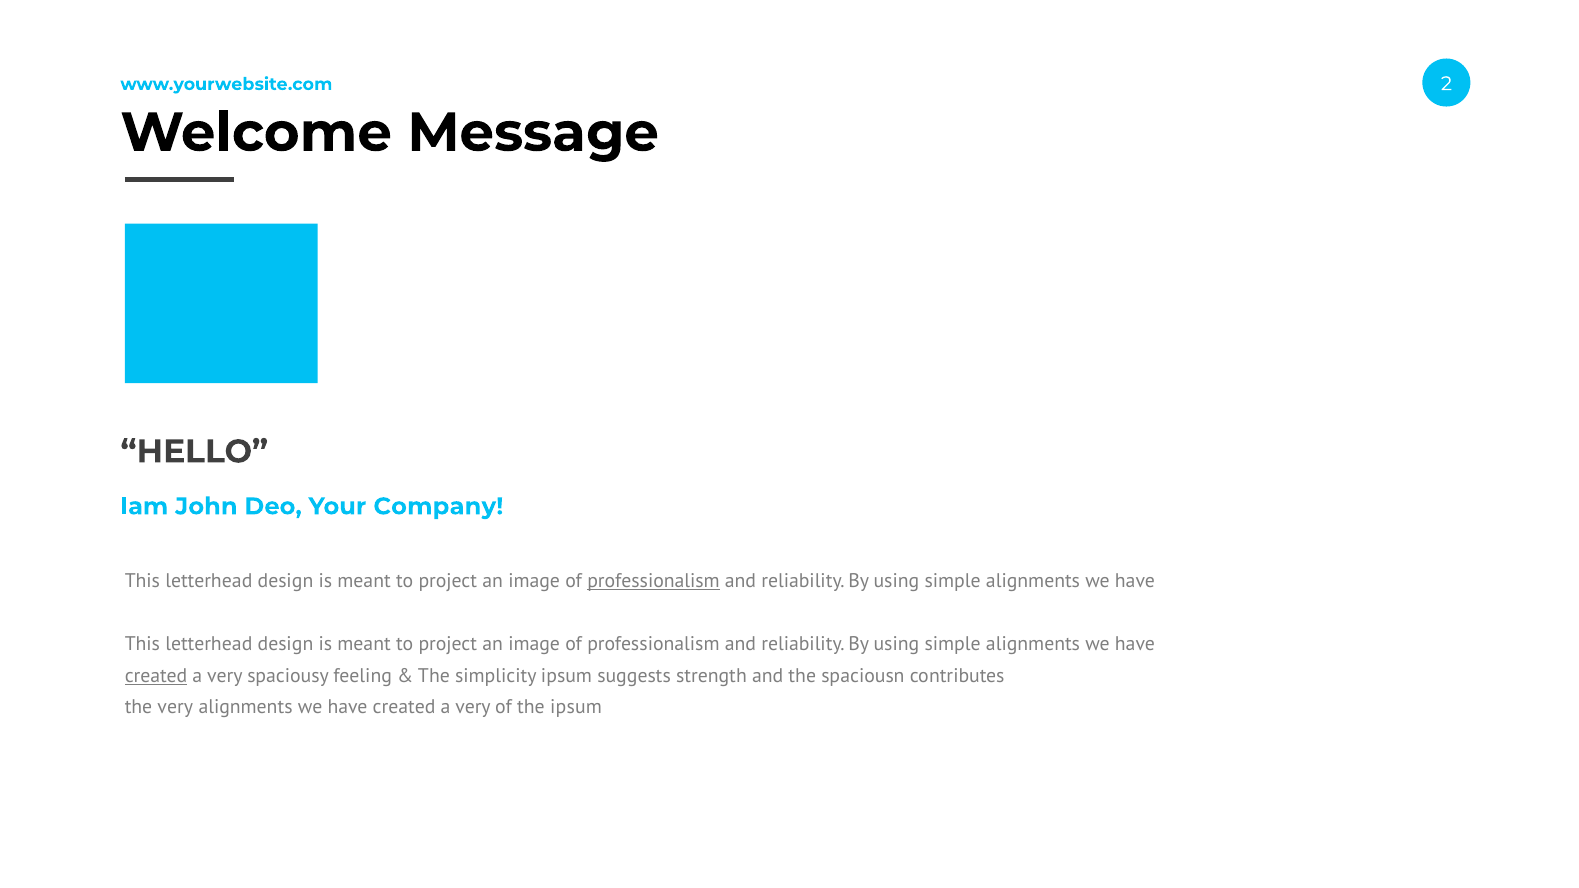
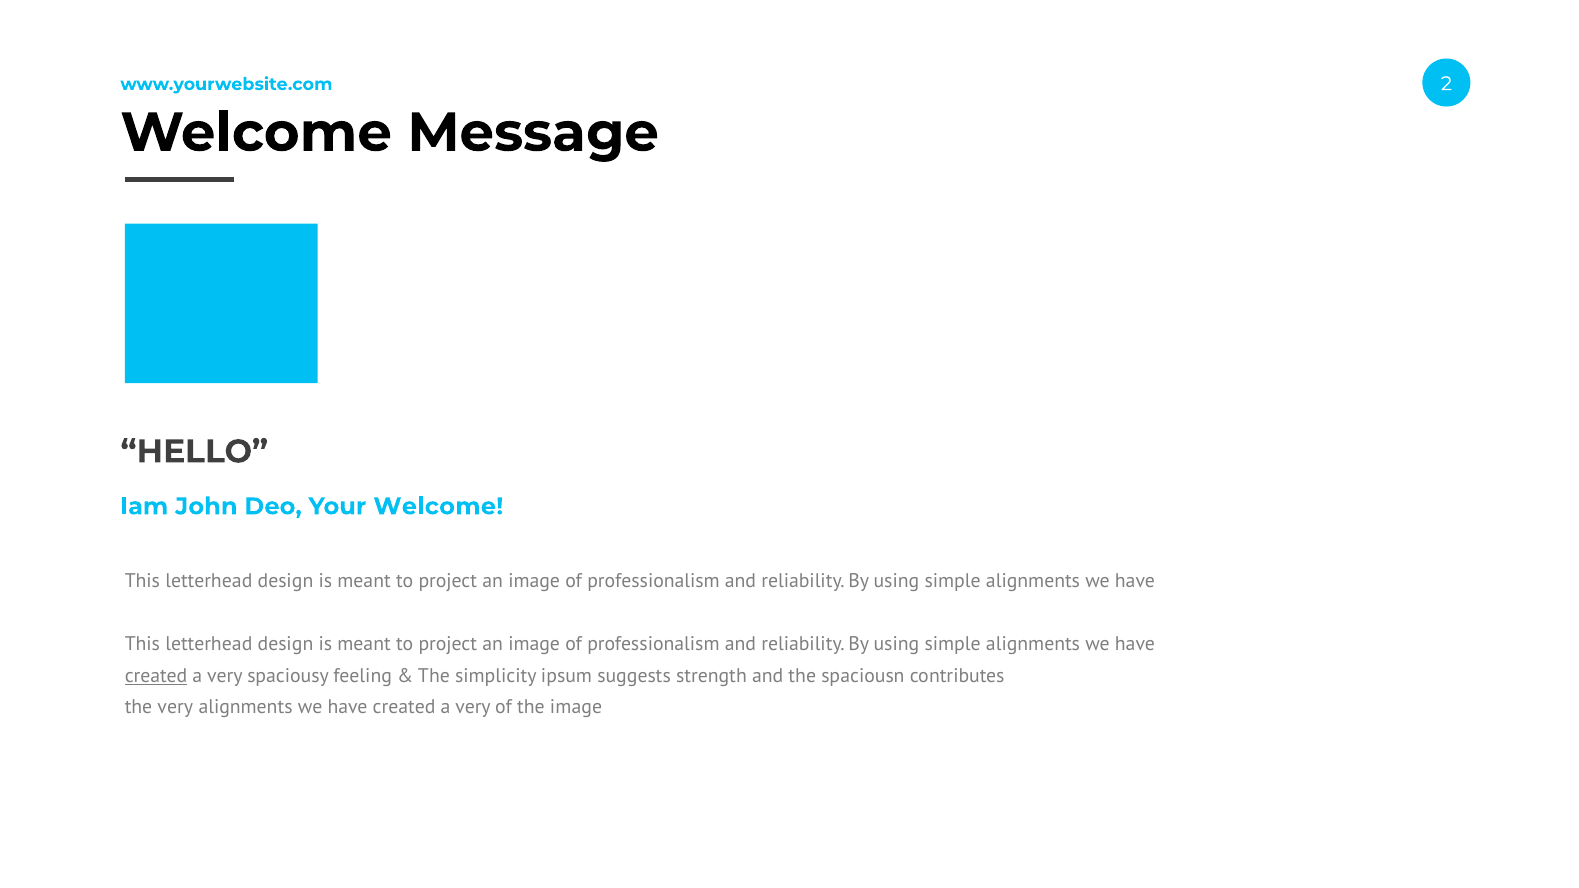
Your Company: Company -> Welcome (438, 507)
professionalism underline: present -> none (654, 581)
the ipsum: ipsum -> image (576, 707)
